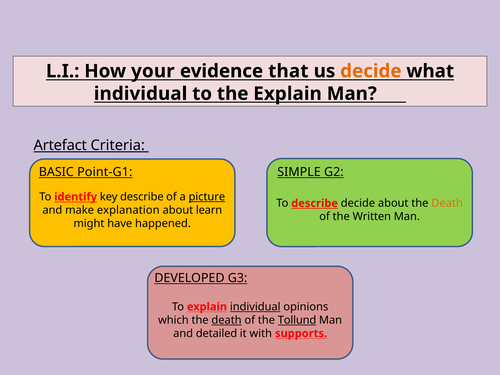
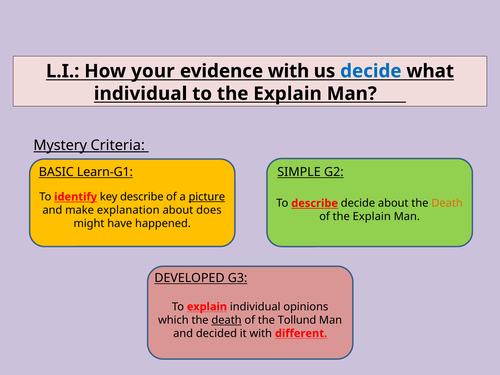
evidence that: that -> with (289, 71)
decide colour: orange -> blue (371, 71)
Artefact: Artefact -> Mystery (60, 145)
Point-G1: Point-G1 -> Learn-G1 (105, 172)
learn: learn -> does (209, 210)
of the Written: Written -> Explain (372, 217)
individual underline: present -> none (255, 307)
Tollund underline: present -> none (297, 320)
detailed: detailed -> decided (216, 333)
supports: supports -> different (301, 333)
